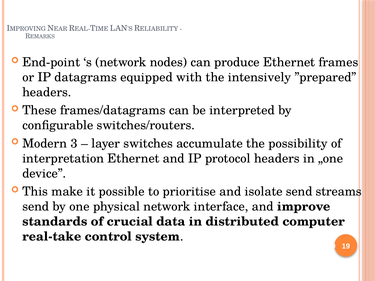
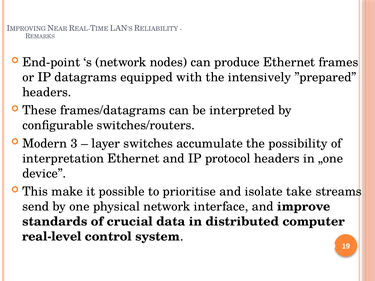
isolate send: send -> take (299, 192)
real-take: real-take -> real-level (52, 237)
